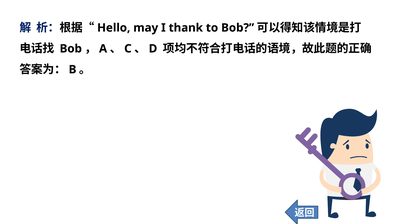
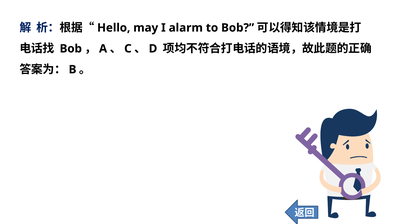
thank: thank -> alarm (186, 28)
